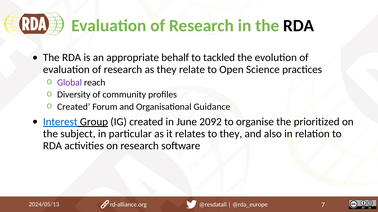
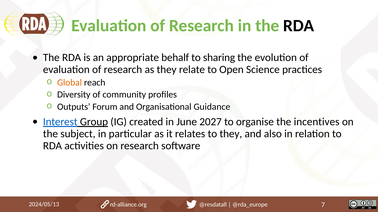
tackled: tackled -> sharing (219, 58)
Global colour: purple -> orange (70, 83)
Created: Created -> Outputs (74, 107)
2092: 2092 -> 2027 (211, 122)
prioritized: prioritized -> incentives (317, 122)
